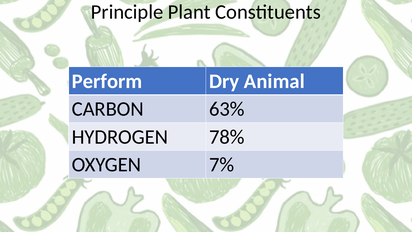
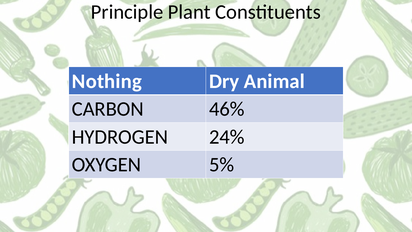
Perform: Perform -> Nothing (107, 81)
63%: 63% -> 46% (227, 109)
78%: 78% -> 24% (227, 137)
7%: 7% -> 5% (222, 165)
